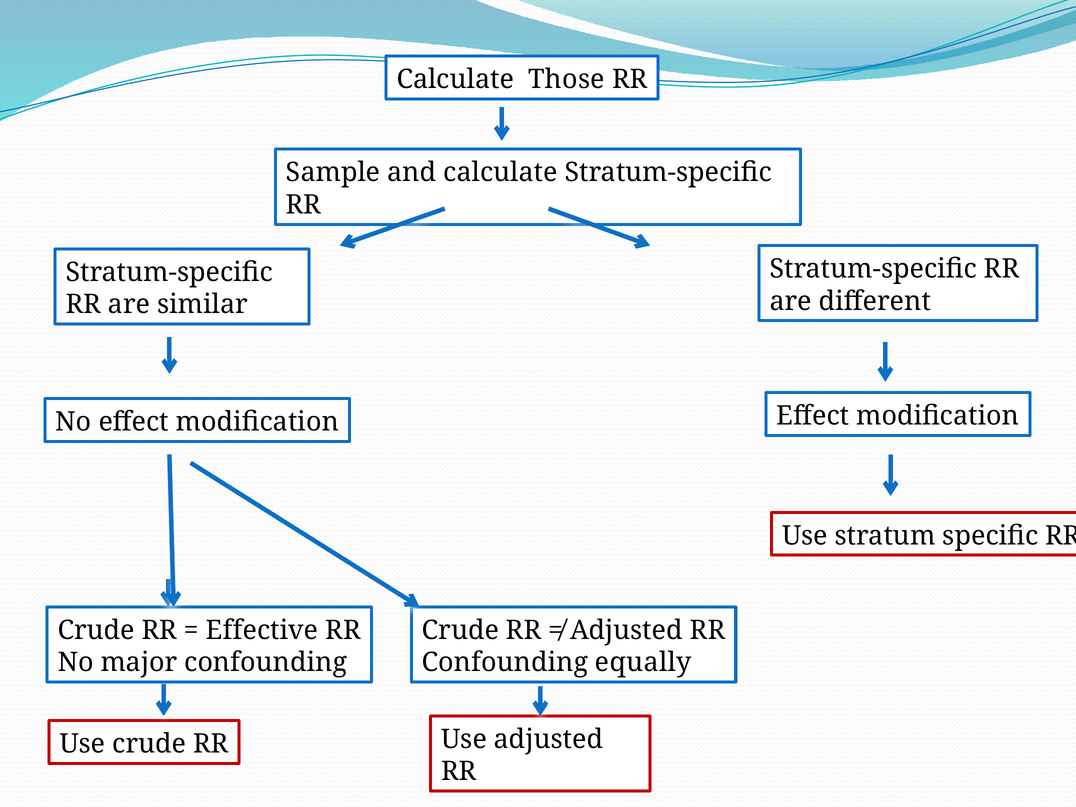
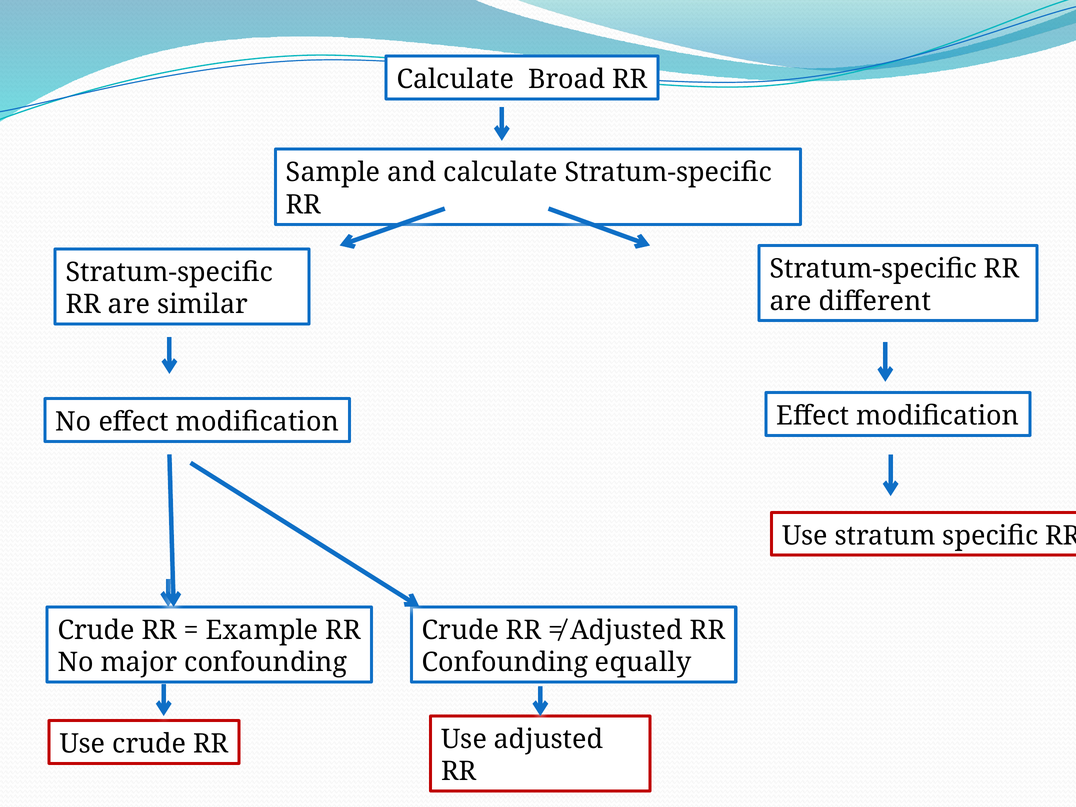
Those: Those -> Broad (567, 79)
Effective: Effective -> Example (262, 630)
